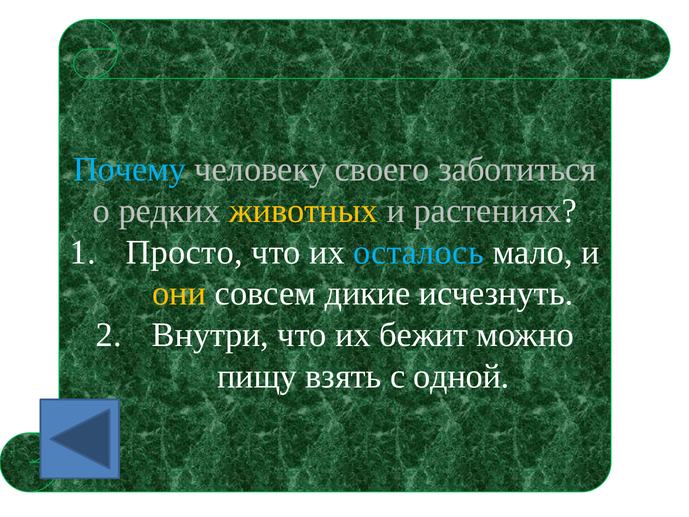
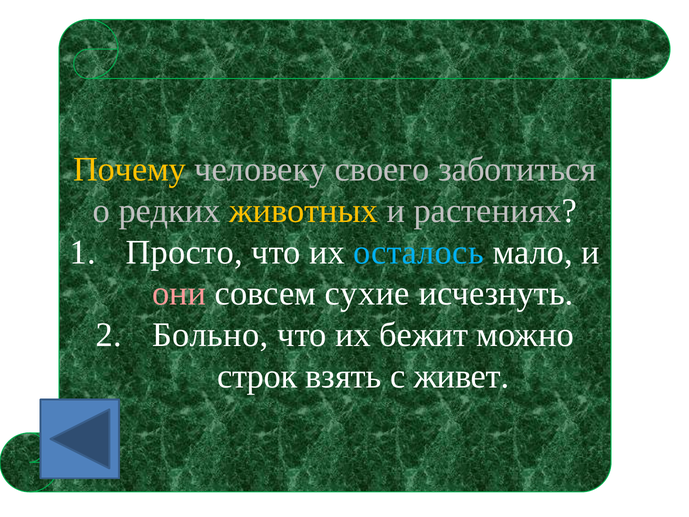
Почему colour: light blue -> yellow (130, 169)
они colour: yellow -> pink (179, 293)
дикие: дикие -> сухие (367, 293)
Внутри: Внутри -> Больно (210, 335)
пищу: пищу -> строк (257, 376)
одной: одной -> живет (461, 376)
